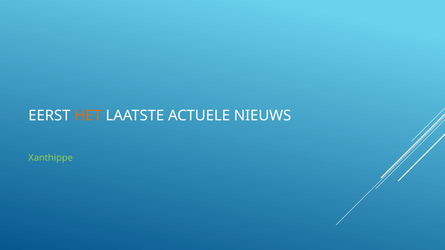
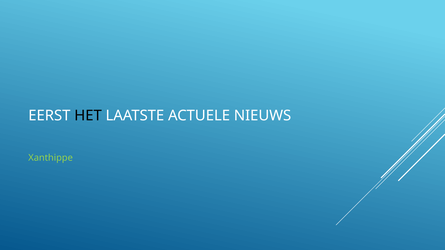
HET colour: orange -> black (88, 116)
